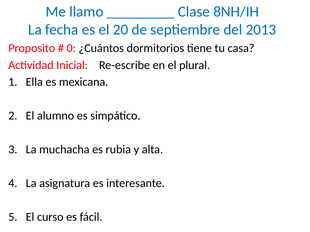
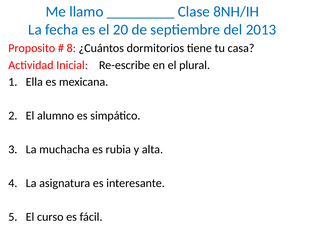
0: 0 -> 8 (71, 48)
